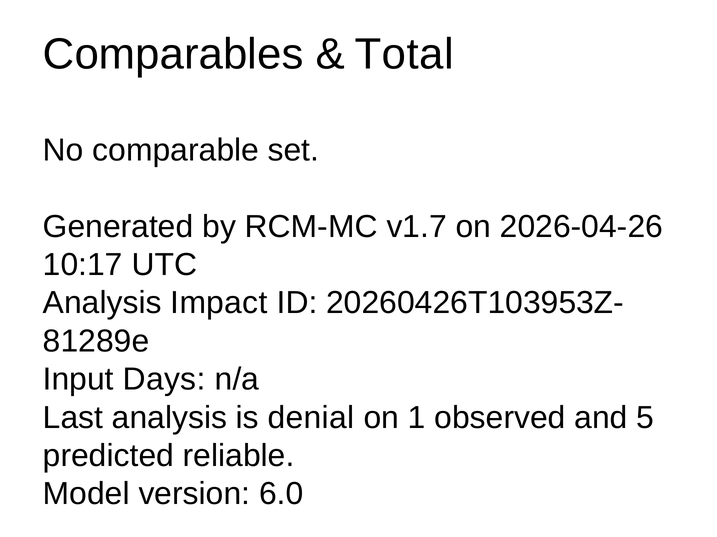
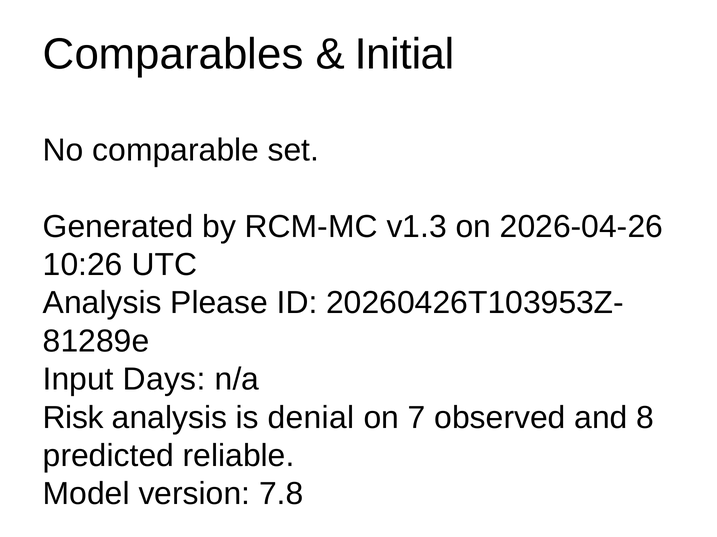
Total: Total -> Initial (405, 54)
v1.7: v1.7 -> v1.3 (417, 227)
10:17: 10:17 -> 10:26 (83, 265)
Impact: Impact -> Please (219, 303)
Last: Last -> Risk (73, 418)
1: 1 -> 7 (417, 418)
5: 5 -> 8 (645, 418)
6.0: 6.0 -> 7.8 (281, 495)
